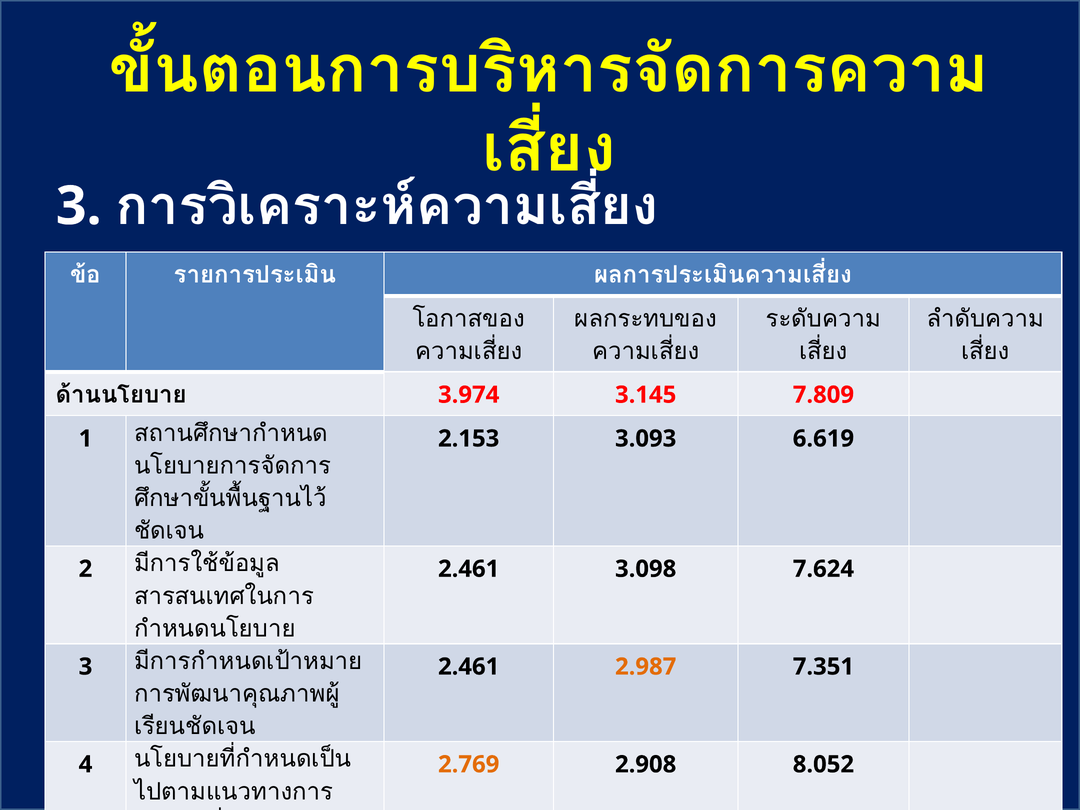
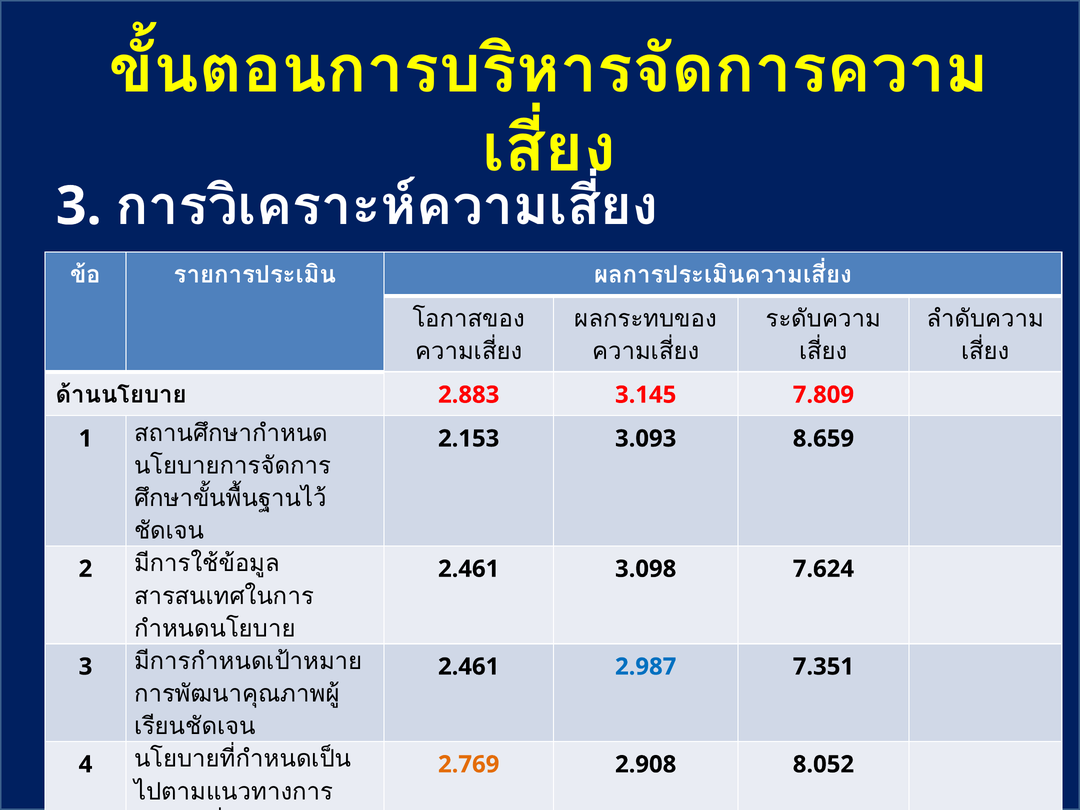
3.974: 3.974 -> 2.883 (469, 395)
6.619: 6.619 -> 8.659 (823, 439)
2.987 colour: orange -> blue (646, 667)
